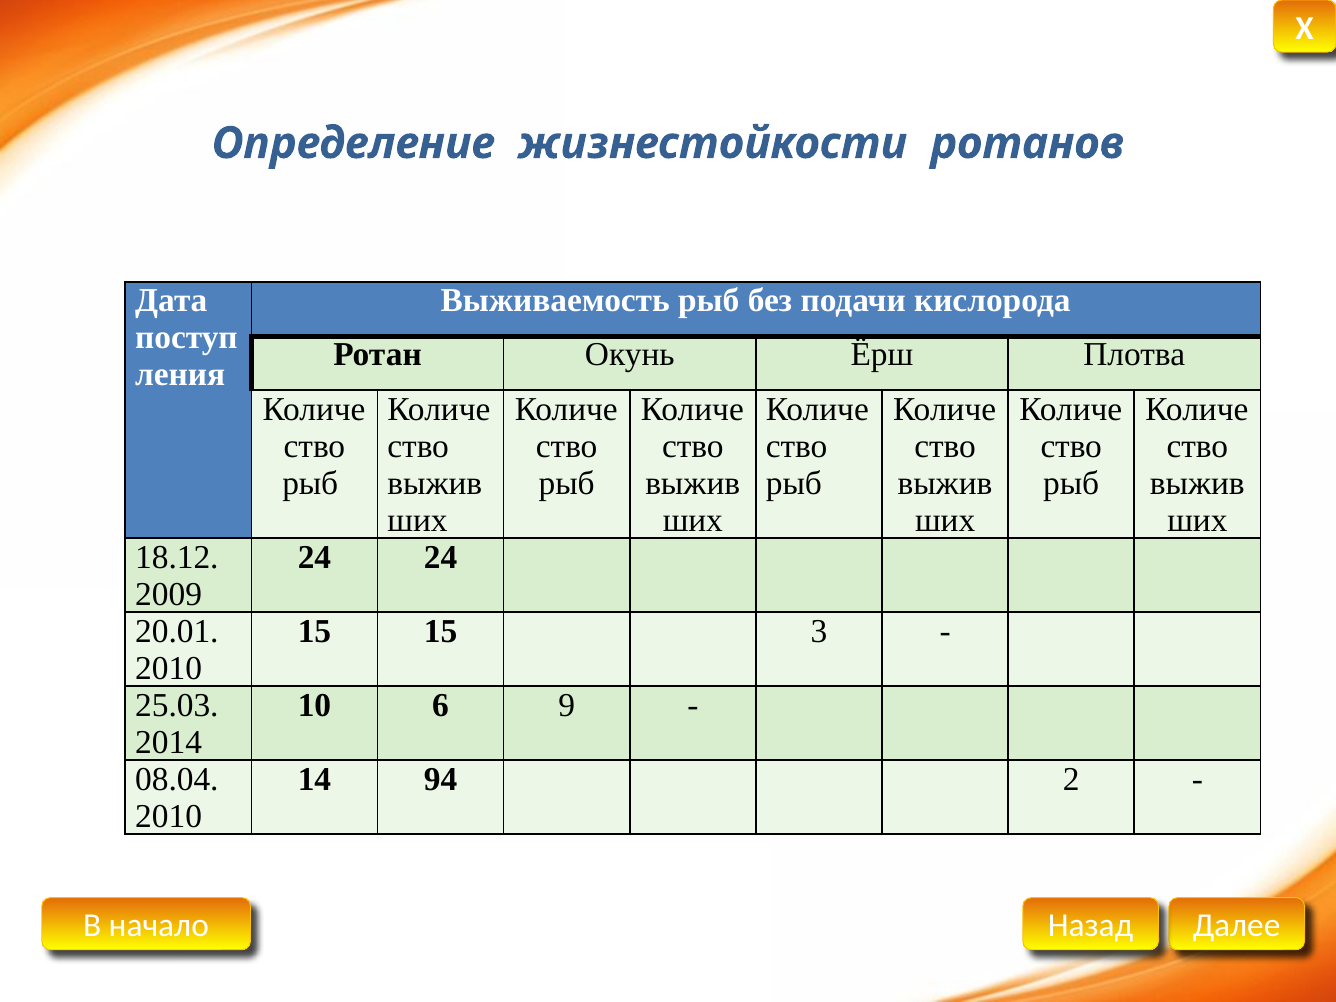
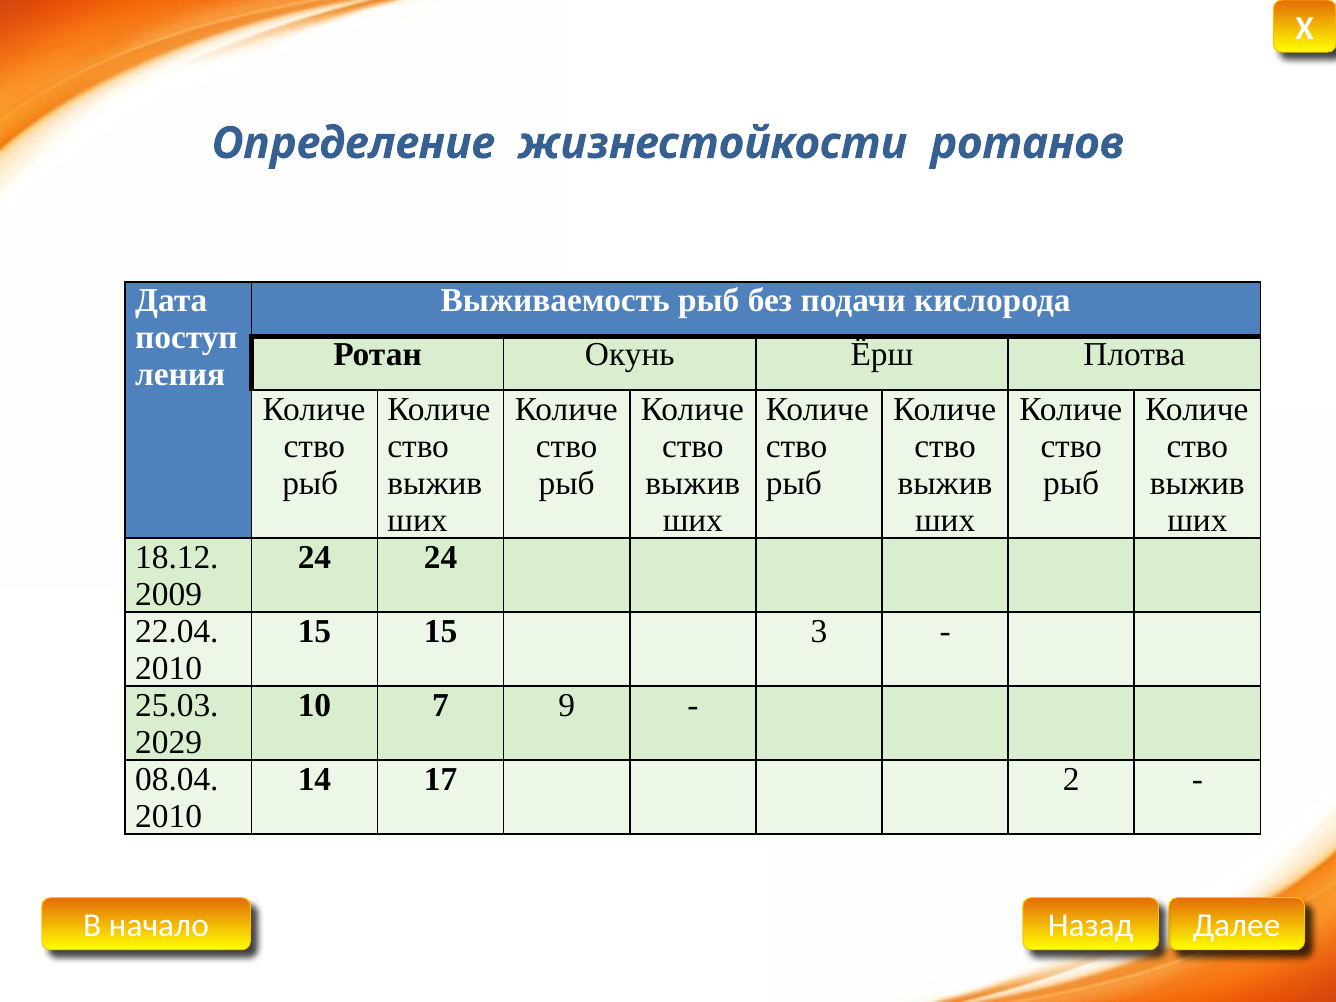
20.01: 20.01 -> 22.04 (177, 631)
6: 6 -> 7 (441, 705)
2014: 2014 -> 2029 (169, 742)
94: 94 -> 17 (441, 779)
